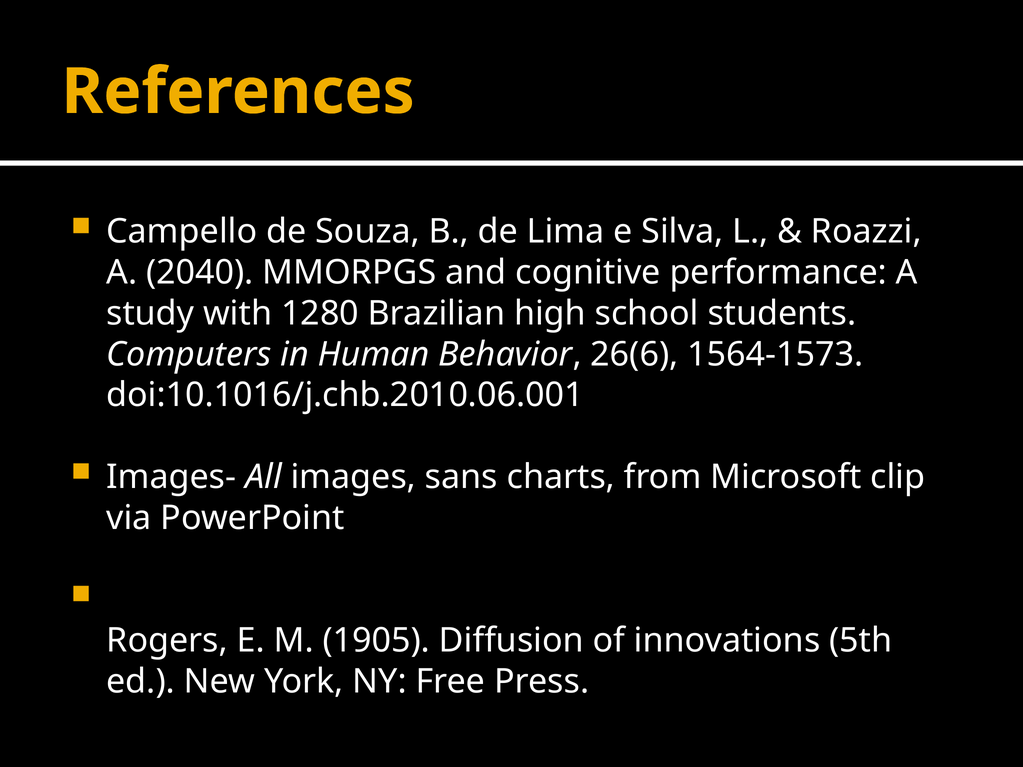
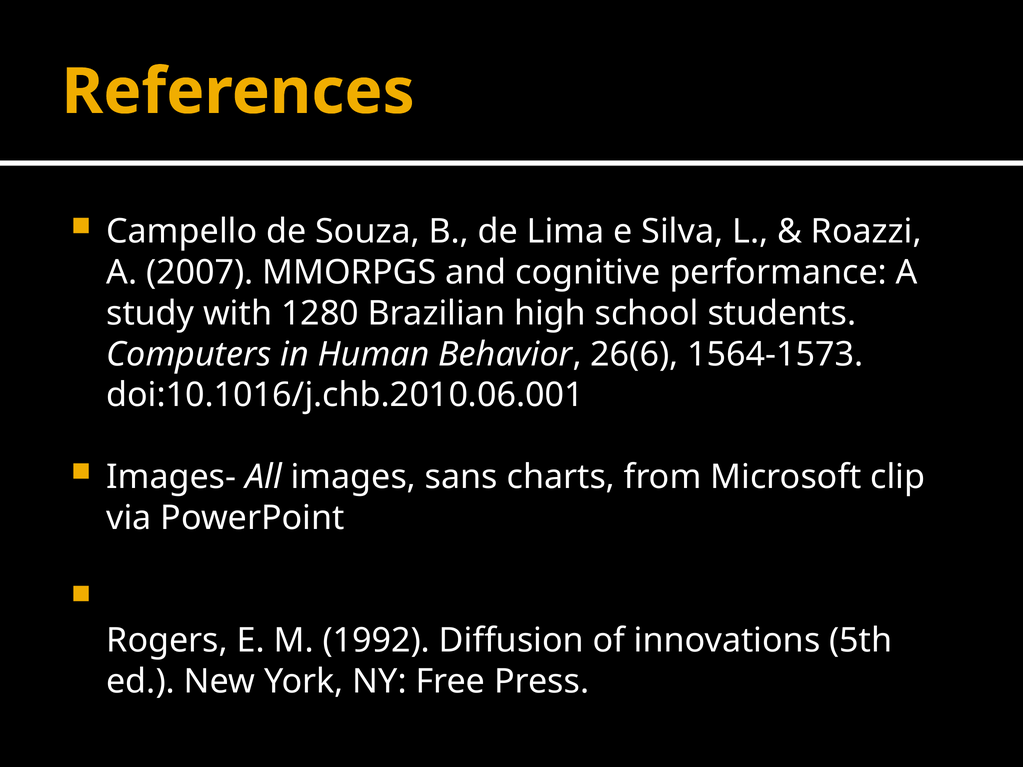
2040: 2040 -> 2007 (200, 273)
1905: 1905 -> 1992 (376, 641)
